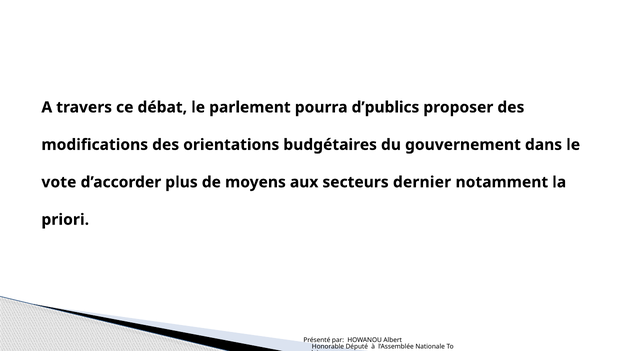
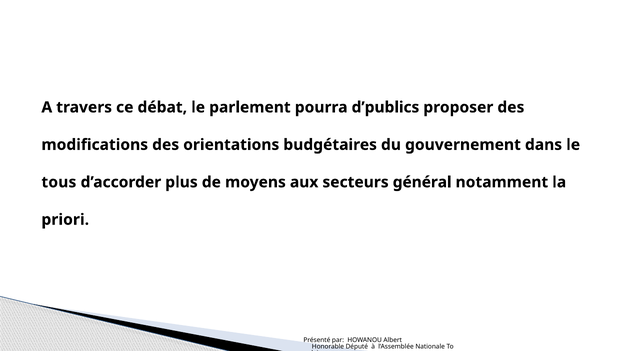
vote: vote -> tous (59, 182)
dernier: dernier -> général (422, 182)
